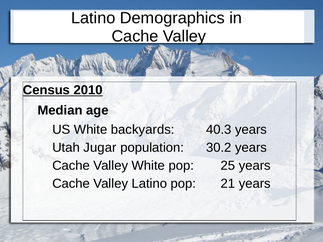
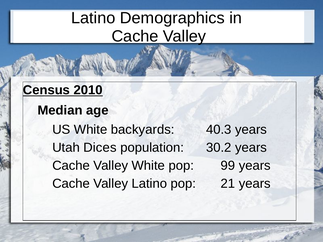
Jugar: Jugar -> Dices (100, 148)
25: 25 -> 99 (228, 166)
